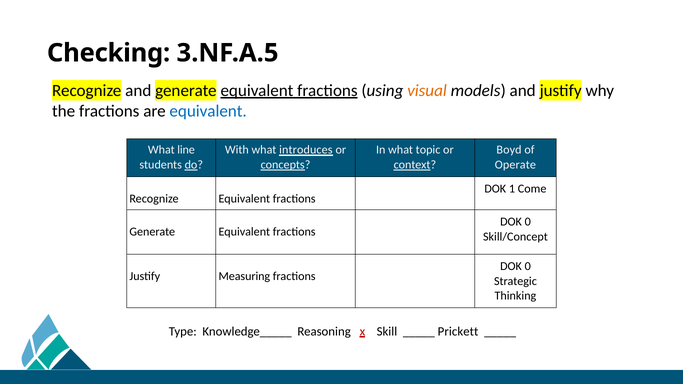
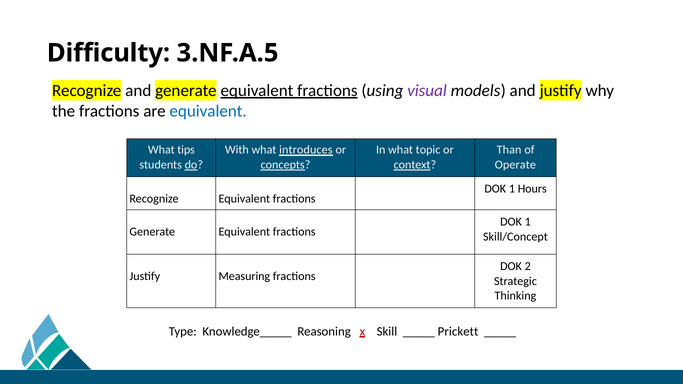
Checking: Checking -> Difficulty (109, 53)
visual colour: orange -> purple (427, 91)
line: line -> tips (186, 150)
Boyd: Boyd -> Than (509, 150)
Come: Come -> Hours (532, 189)
0: 0 -> 1 (528, 222)
0: 0 -> 2 (528, 266)
